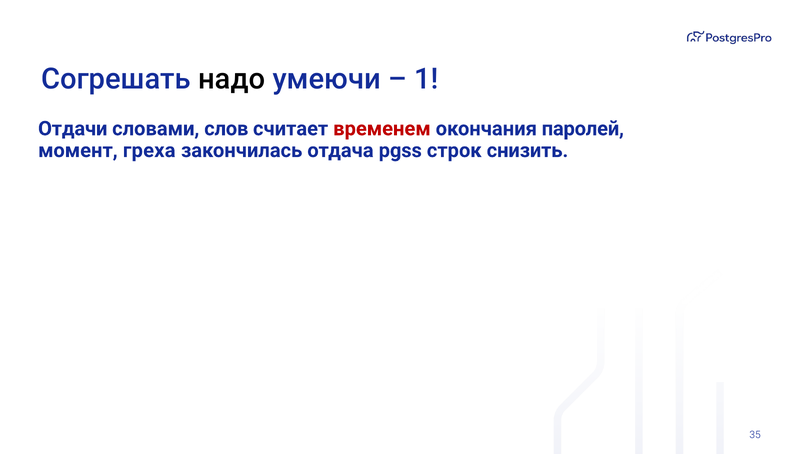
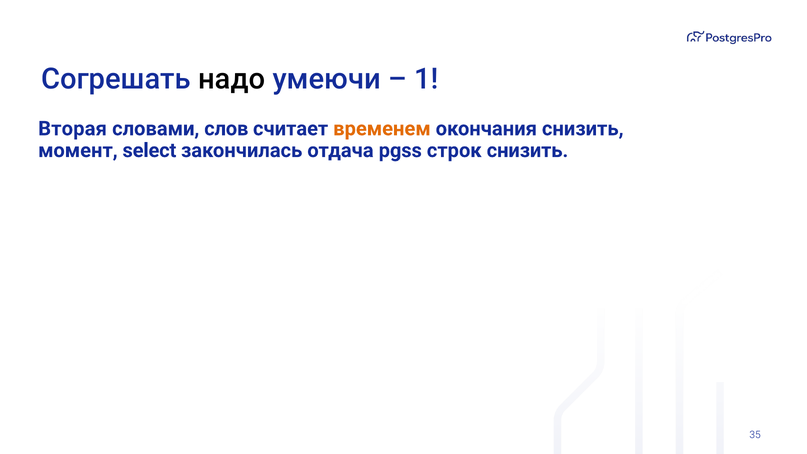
Отдачи: Отдачи -> Вторая (73, 129)
временем colour: red -> orange (382, 129)
окончания паролей: паролей -> снизить (583, 129)
греха: греха -> select (149, 150)
